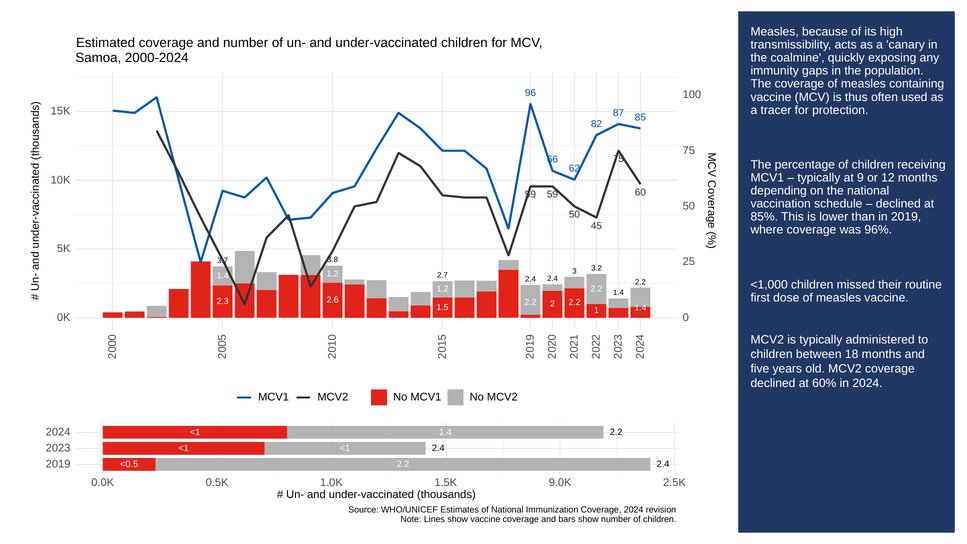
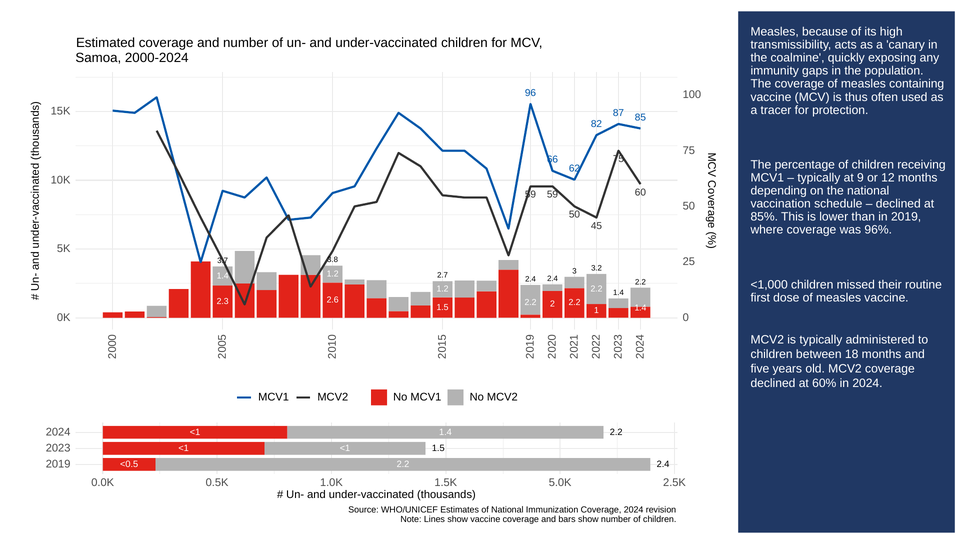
2.4: 2.4 -> 1.5 (438, 448)
9.0K: 9.0K -> 5.0K (560, 483)
